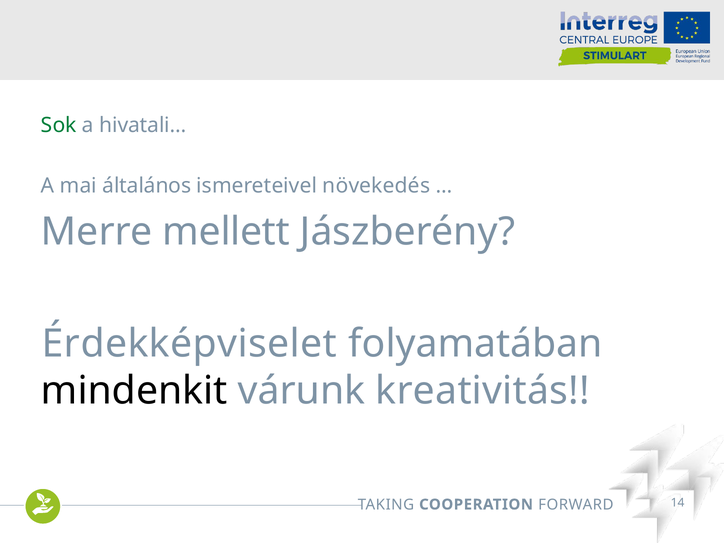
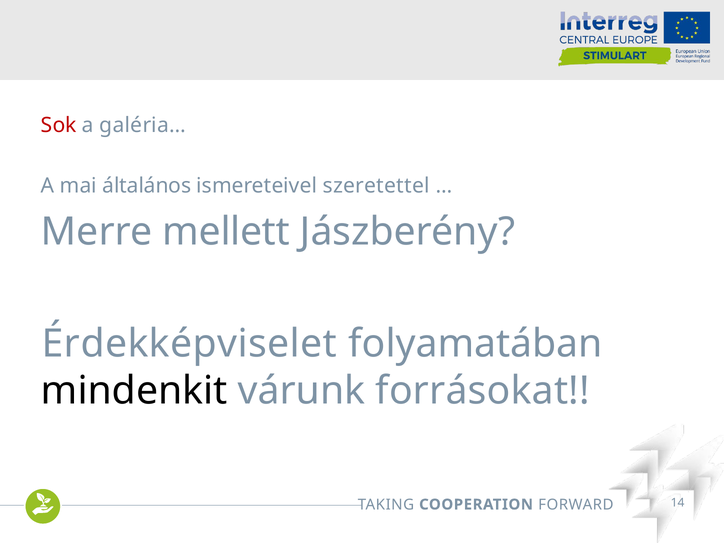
Sok colour: green -> red (59, 125)
hivatali…: hivatali… -> galéria… (143, 125)
növekedés: növekedés -> szeretettel (376, 186)
kreativitás: kreativitás -> forrásokat (483, 391)
